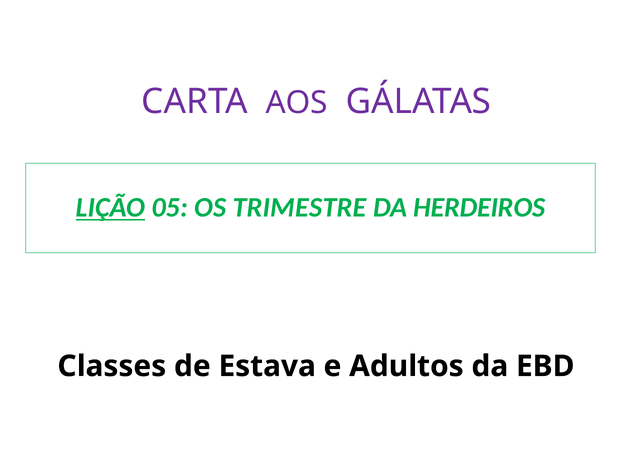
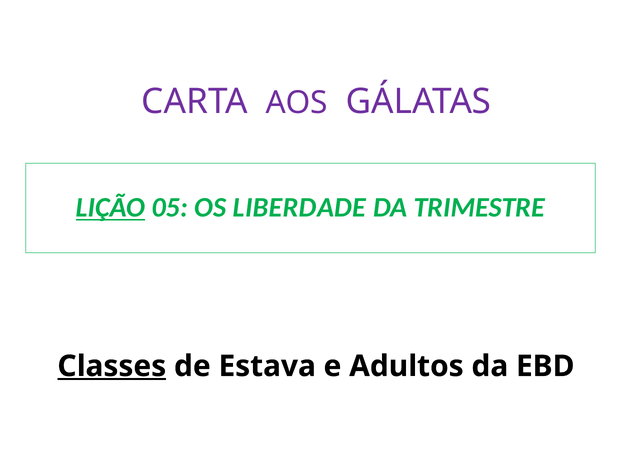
TRIMESTRE: TRIMESTRE -> LIBERDADE (299, 207)
HERDEIROS: HERDEIROS -> TRIMESTRE (479, 207)
Classes underline: none -> present (112, 366)
